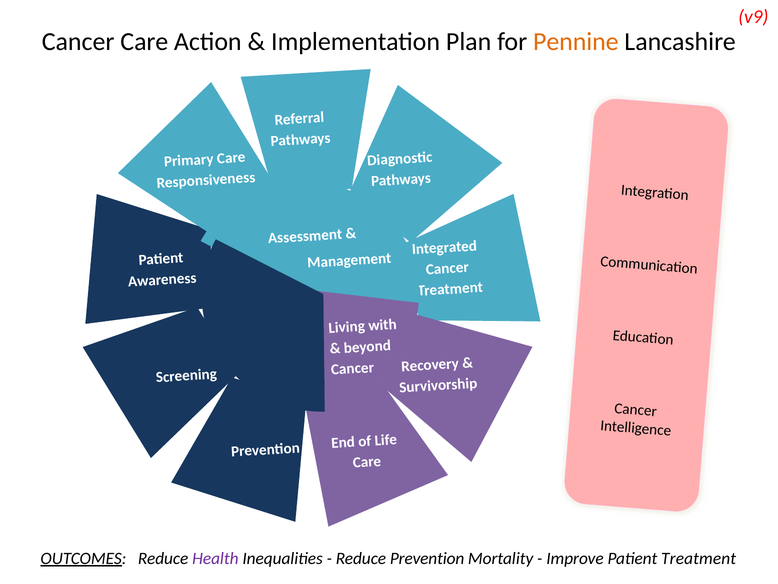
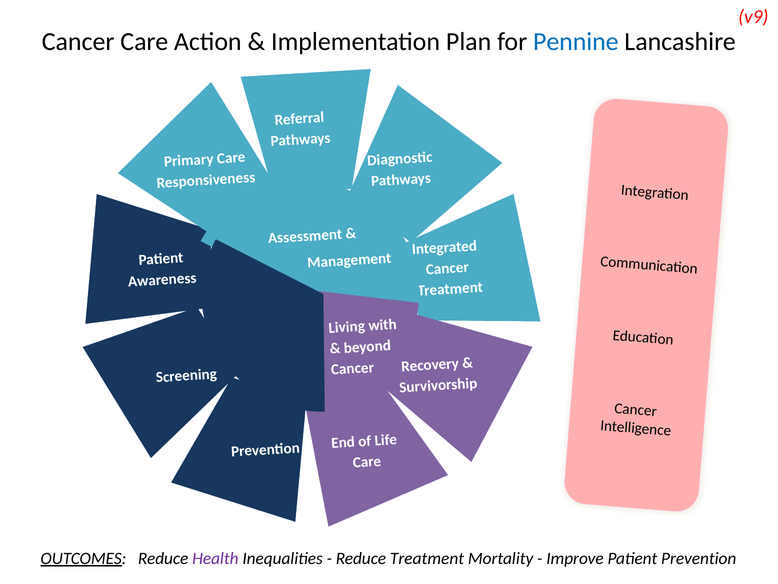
Pennine colour: orange -> blue (576, 42)
Reduce Prevention: Prevention -> Treatment (427, 558)
Patient Treatment: Treatment -> Prevention (699, 558)
